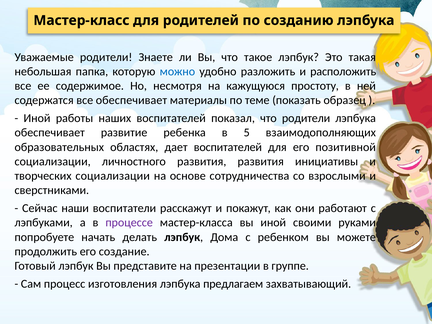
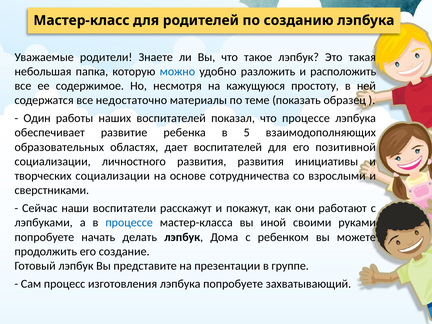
все обеспечивает: обеспечивает -> недостаточно (131, 100)
Иной: Иной -> Один (37, 118)
что родители: родители -> процессе (306, 118)
процессе colour: purple -> blue (129, 223)
лэпбука предлагаем: предлагаем -> попробуете (233, 284)
